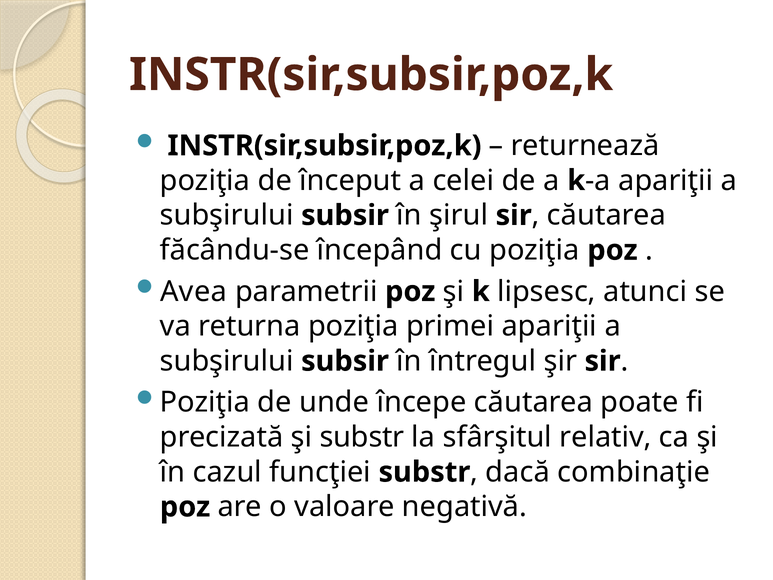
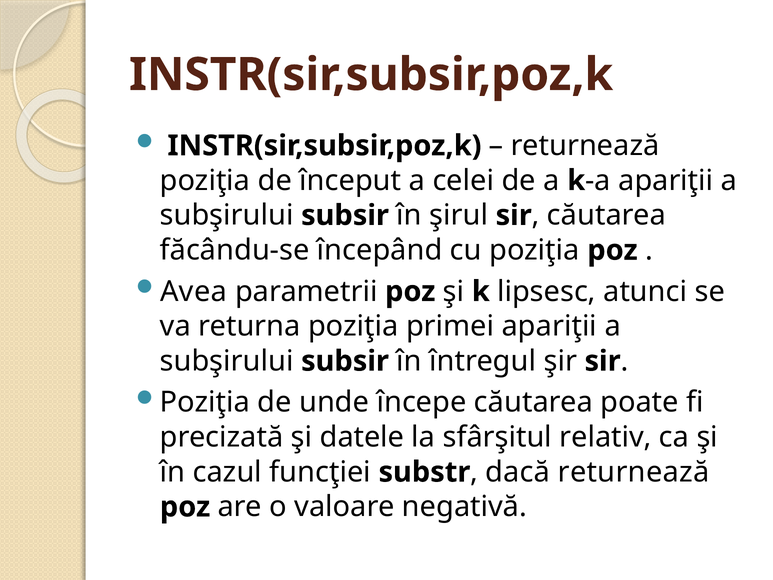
şi substr: substr -> datele (362, 437)
dacă combinaţie: combinaţie -> returnează (634, 472)
